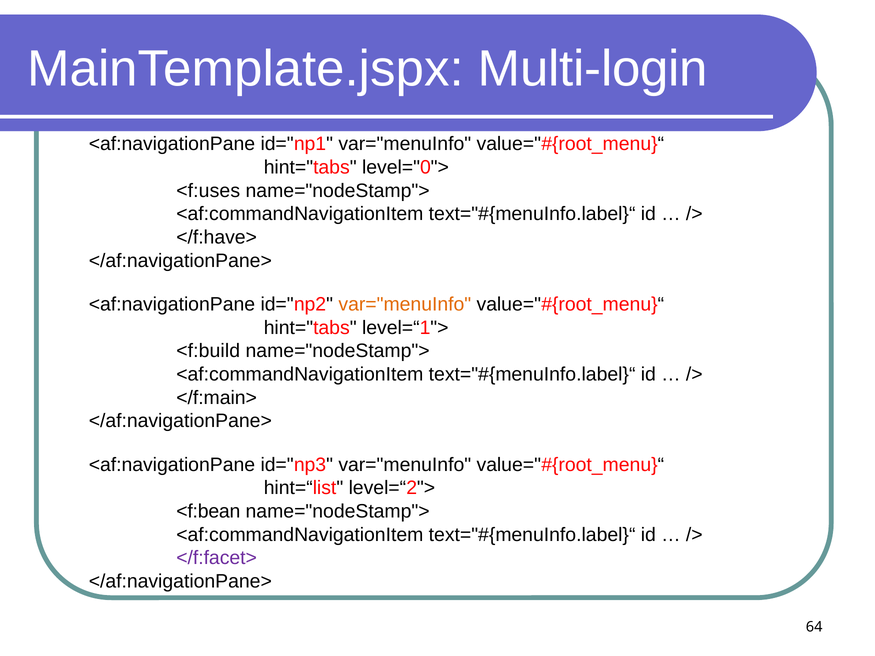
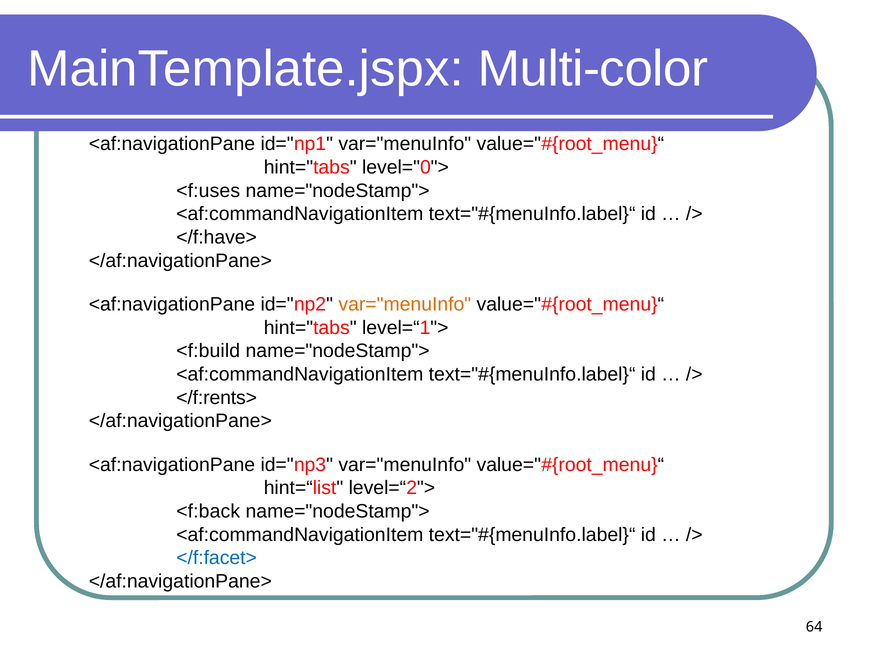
Multi-login: Multi-login -> Multi-color (593, 69)
</f:main>: </f:main> -> </f:rents> (217, 398)
<f:bean: <f:bean -> <f:back (208, 512)
</f:facet> colour: purple -> blue (217, 558)
